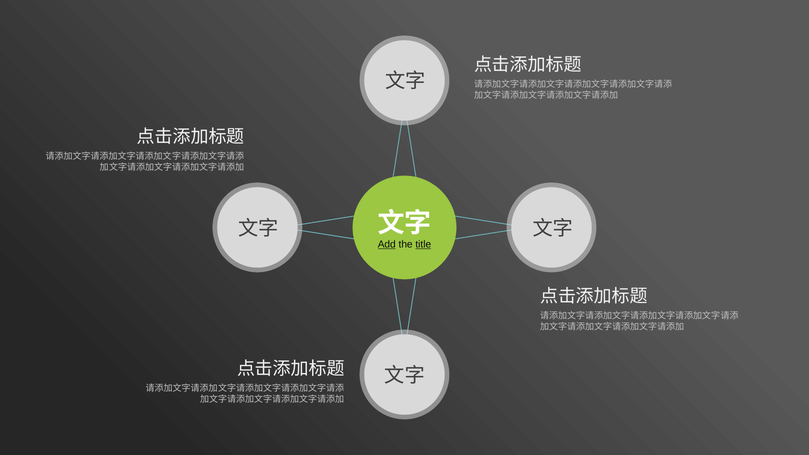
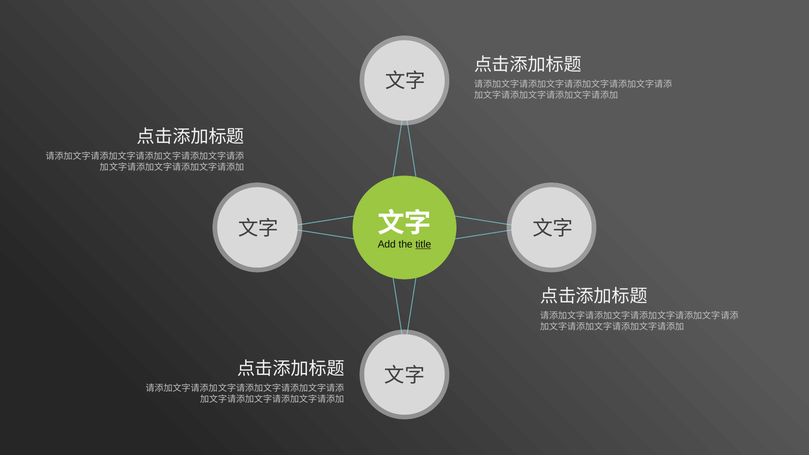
Add underline: present -> none (387, 244)
